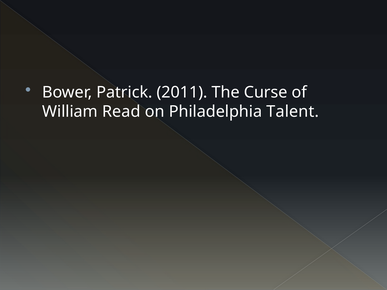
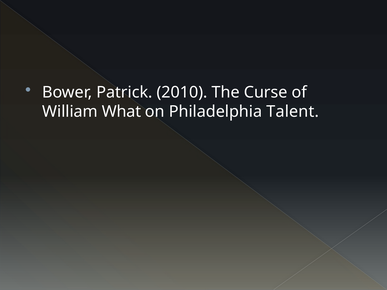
2011: 2011 -> 2010 (182, 92)
Read: Read -> What (121, 112)
